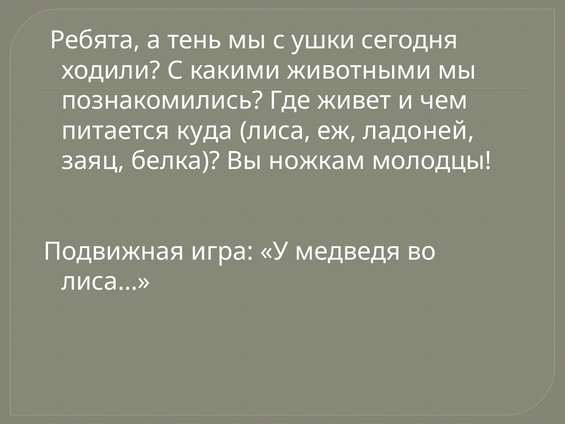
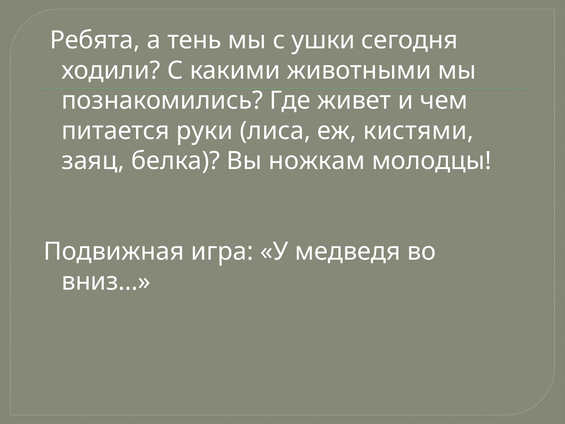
куда: куда -> руки (205, 131)
ладоней: ладоней -> кистями (419, 131)
лиса…: лиса… -> вниз… (106, 281)
